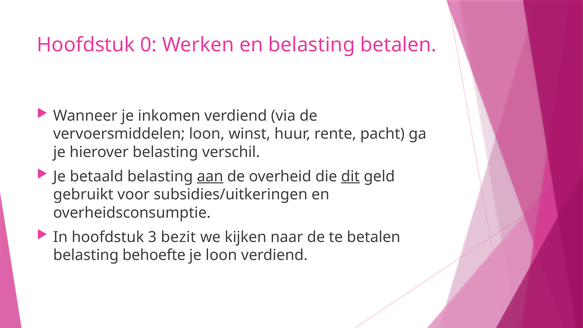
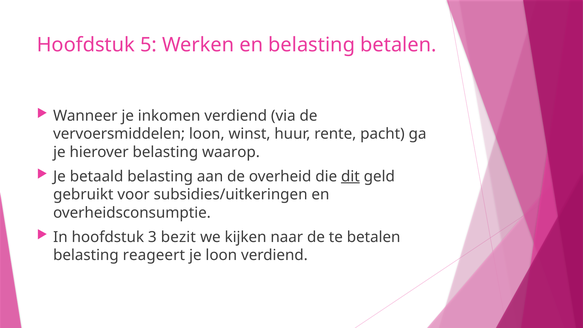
0: 0 -> 5 (148, 45)
verschil: verschil -> waarop (231, 152)
aan underline: present -> none (210, 176)
behoefte: behoefte -> reageert (154, 255)
